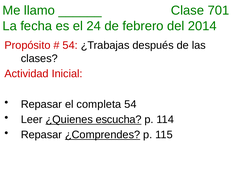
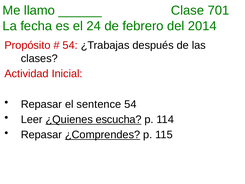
completa: completa -> sentence (99, 104)
